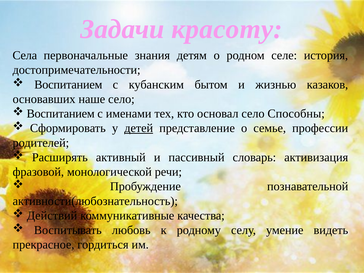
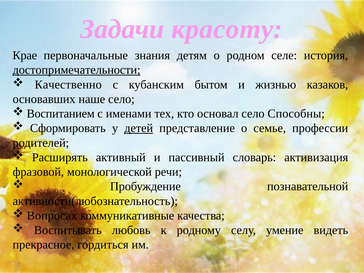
Села: Села -> Крае (25, 55)
достопримечательности underline: none -> present (77, 70)
Воспитанием: Воспитанием -> Качественно (68, 85)
Действий: Действий -> Вопросах (52, 216)
